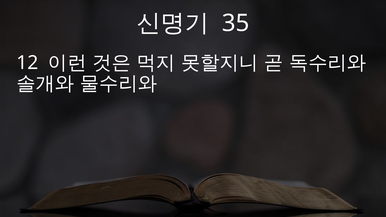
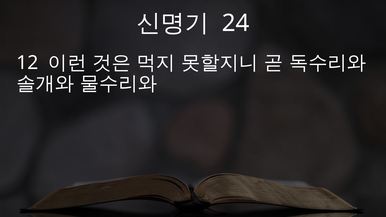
35: 35 -> 24 (236, 23)
